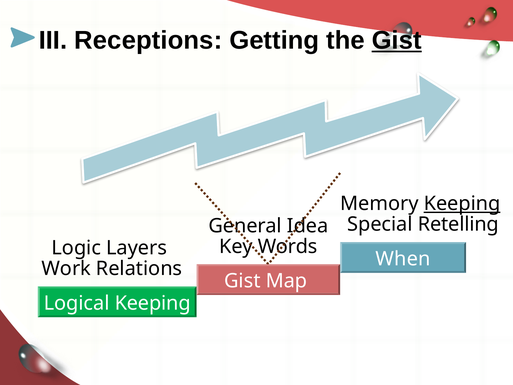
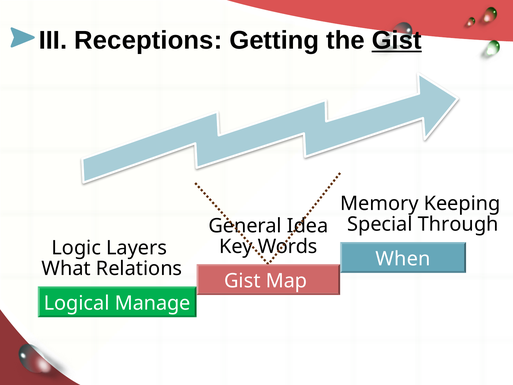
Keeping underline: present -> none (462, 204)
Retelling: Retelling -> Through (458, 224)
Work: Work -> What (66, 269)
Logical Keeping: Keeping -> Manage (153, 303)
